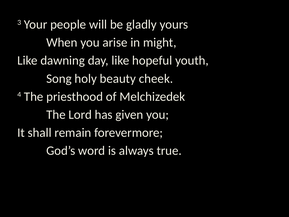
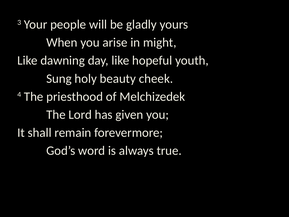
Song: Song -> Sung (59, 78)
